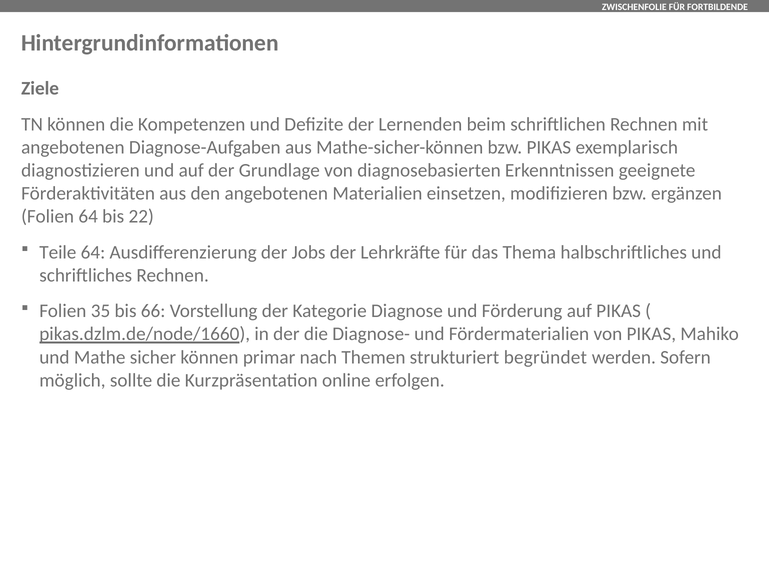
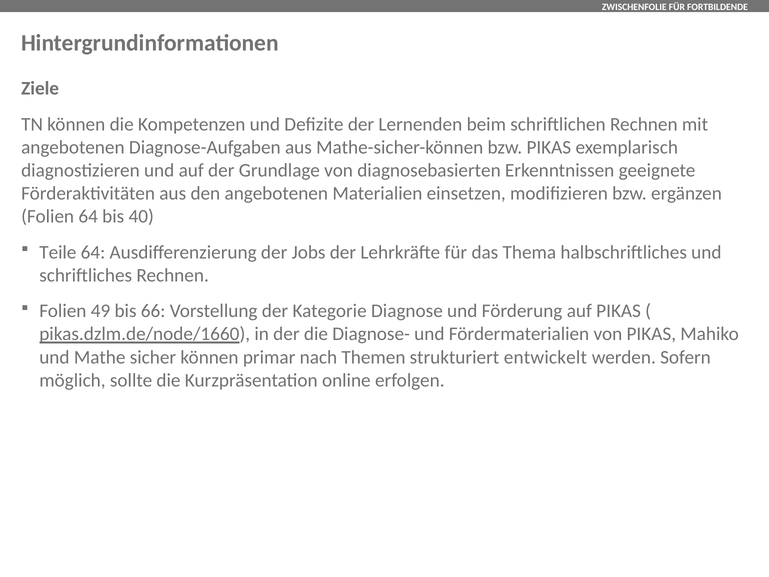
22: 22 -> 40 (141, 216)
35: 35 -> 49 (101, 311)
begründet: begründet -> entwickelt (545, 357)
